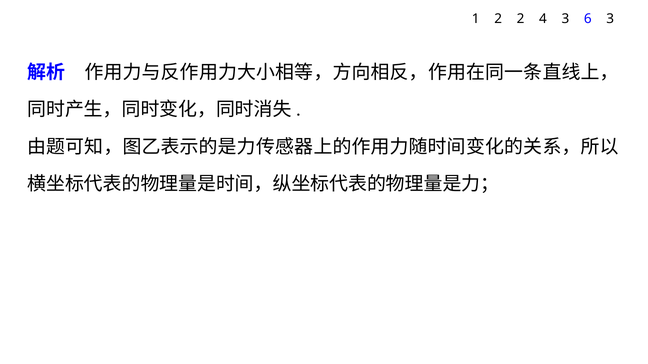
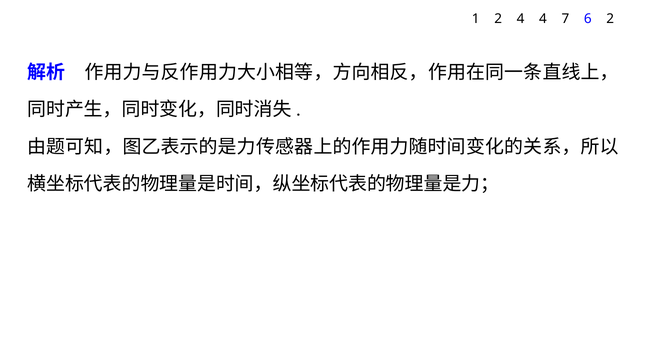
2 2: 2 -> 4 (521, 19)
4 3: 3 -> 7 (565, 19)
6 3: 3 -> 2 (610, 19)
